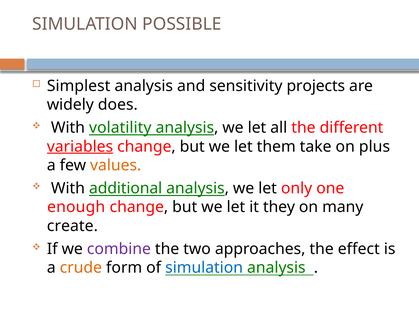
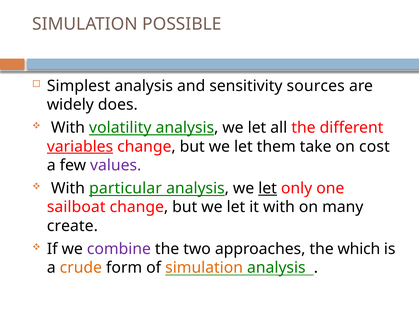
projects: projects -> sources (316, 86)
plus: plus -> cost (374, 147)
values colour: orange -> purple (116, 165)
additional: additional -> particular (126, 188)
let underline: none -> present (268, 188)
enough: enough -> sailboat (76, 207)
it they: they -> with (279, 207)
effect: effect -> which (359, 249)
simulation colour: blue -> orange (204, 268)
